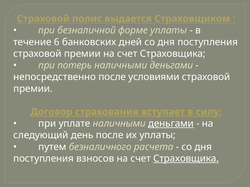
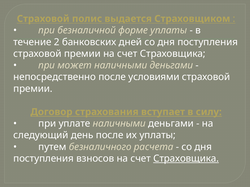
6: 6 -> 2 (57, 42)
потерь: потерь -> может (75, 65)
деньгами underline: present -> none (171, 124)
